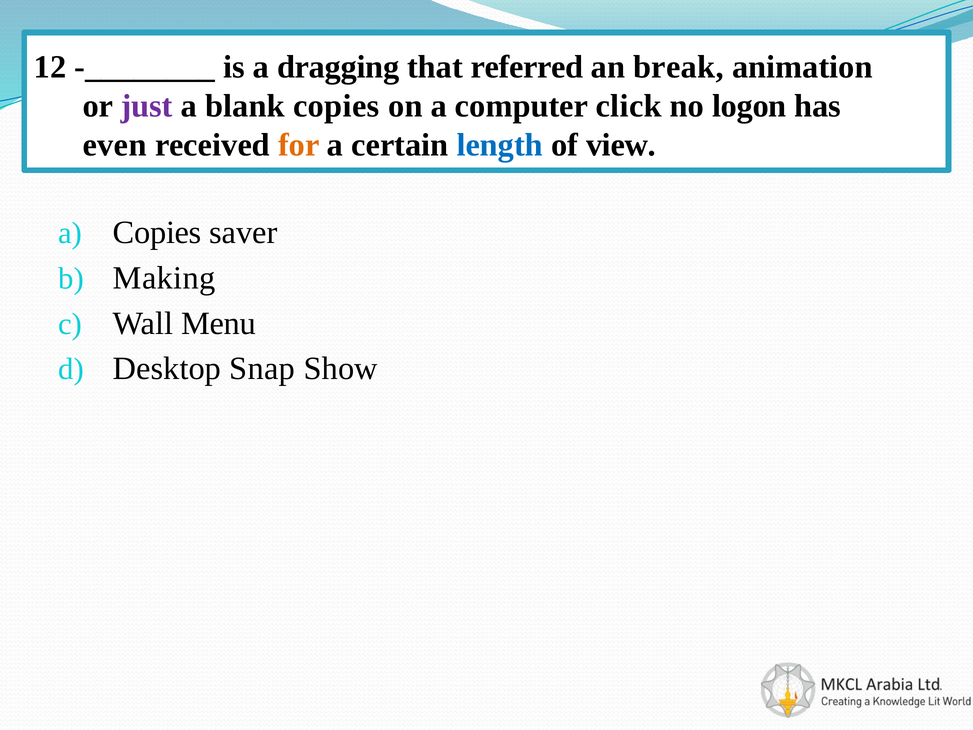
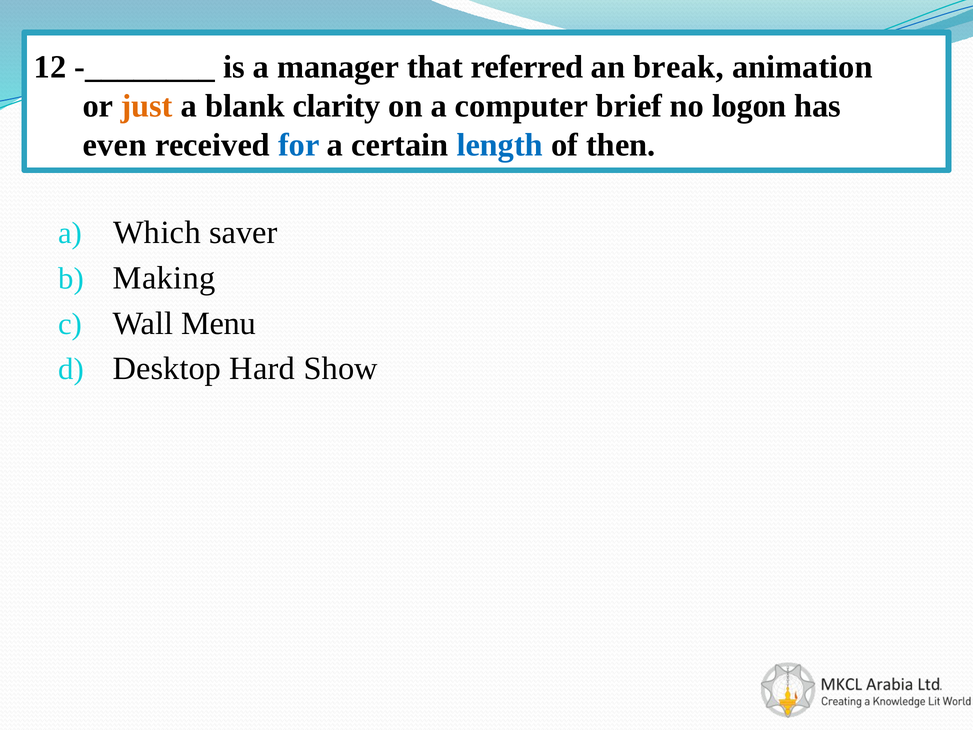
dragging: dragging -> manager (338, 67)
just colour: purple -> orange (147, 106)
blank copies: copies -> clarity (337, 106)
click: click -> brief (629, 106)
for colour: orange -> blue (299, 145)
view: view -> then (621, 145)
a Copies: Copies -> Which (157, 232)
Snap: Snap -> Hard (262, 369)
